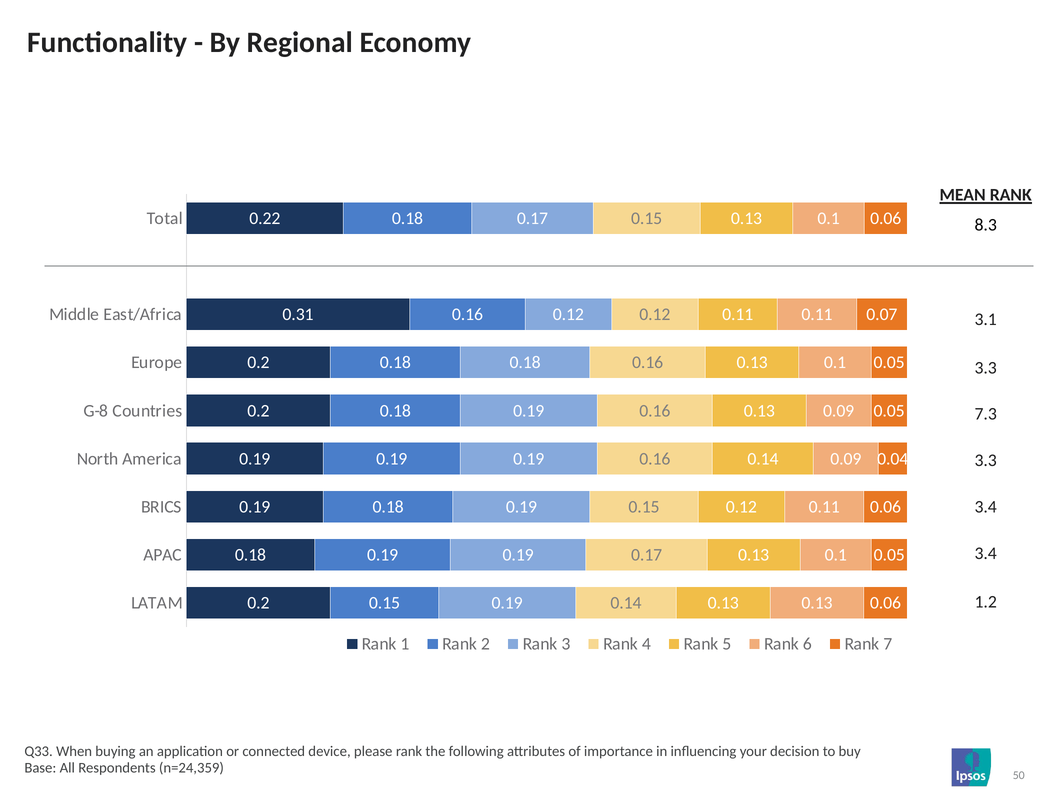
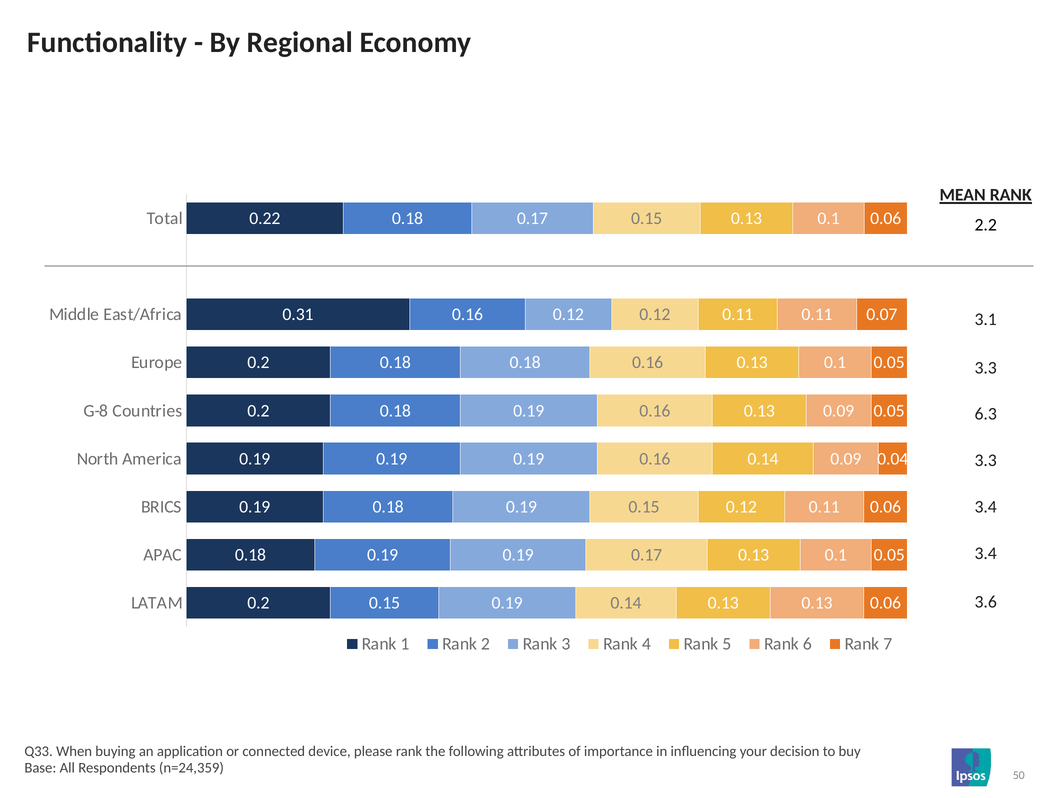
8.3: 8.3 -> 2.2 (986, 225)
7.3: 7.3 -> 6.3 (986, 414)
1.2: 1.2 -> 3.6 (986, 602)
